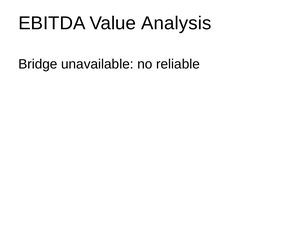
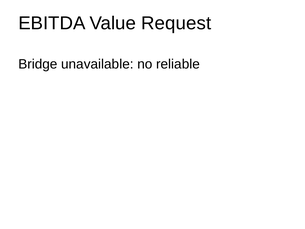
Analysis: Analysis -> Request (176, 23)
